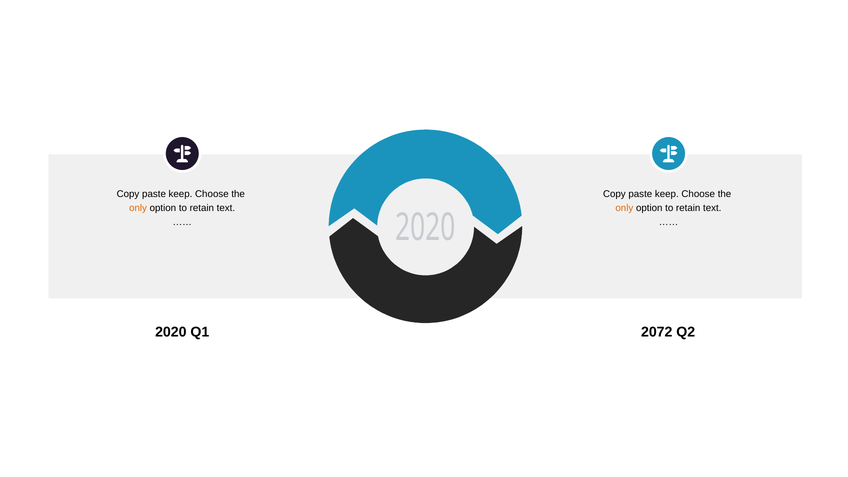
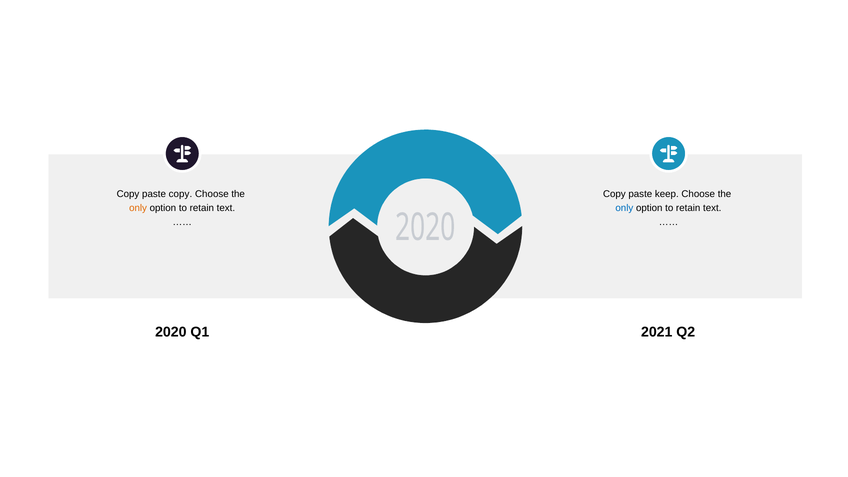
keep: keep -> copy (180, 194)
only colour: orange -> blue (624, 208)
2072: 2072 -> 2021 (657, 332)
